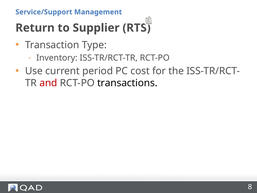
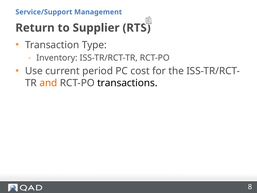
and colour: red -> orange (48, 83)
